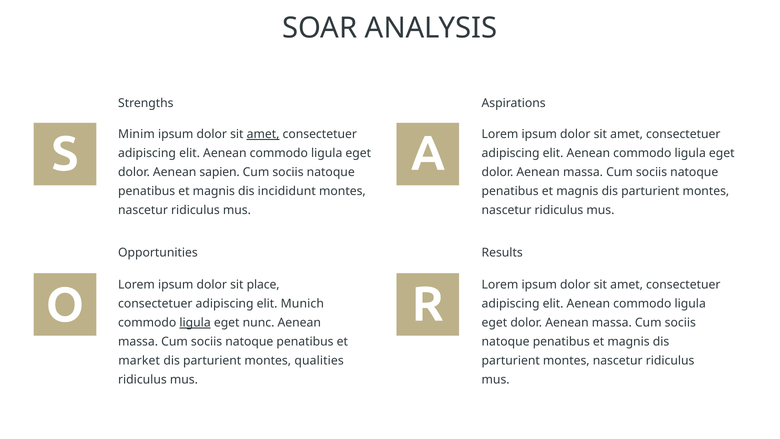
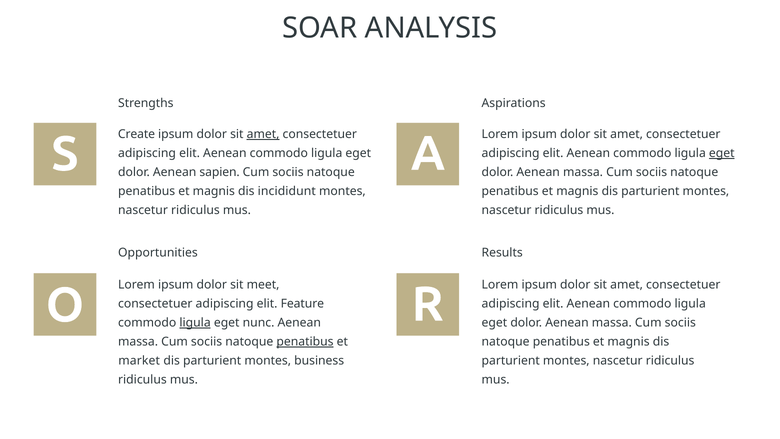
Minim: Minim -> Create (137, 134)
eget underline: none -> present (722, 153)
place: place -> meet (263, 285)
Munich: Munich -> Feature (302, 304)
penatibus underline: none -> present (305, 342)
qualities: qualities -> business (319, 361)
